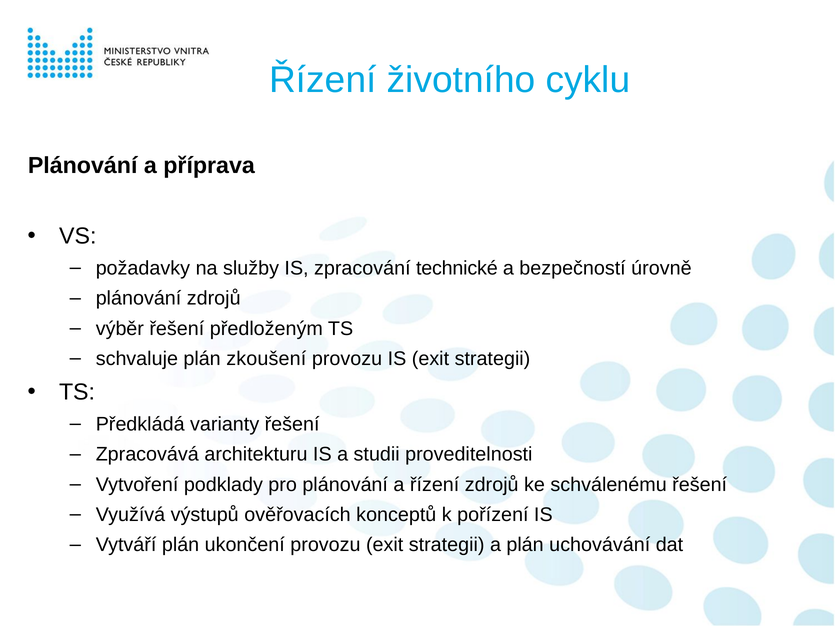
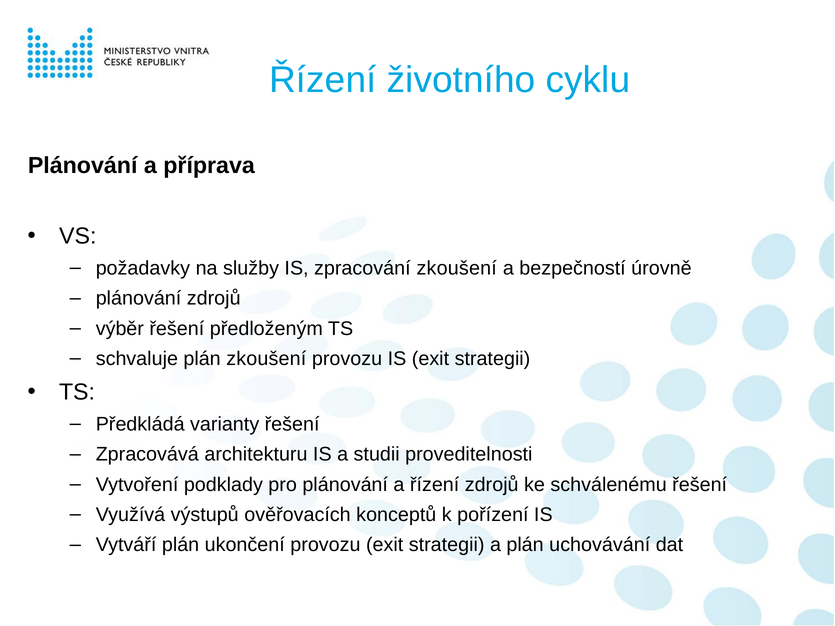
zpracování technické: technické -> zkoušení (457, 268)
